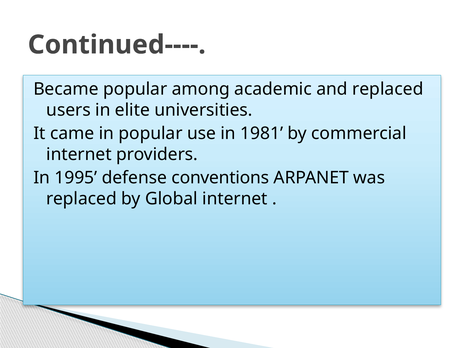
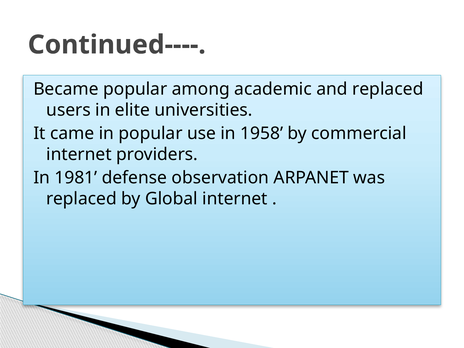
1981: 1981 -> 1958 (262, 133)
1995: 1995 -> 1981 (76, 178)
conventions: conventions -> observation (220, 178)
